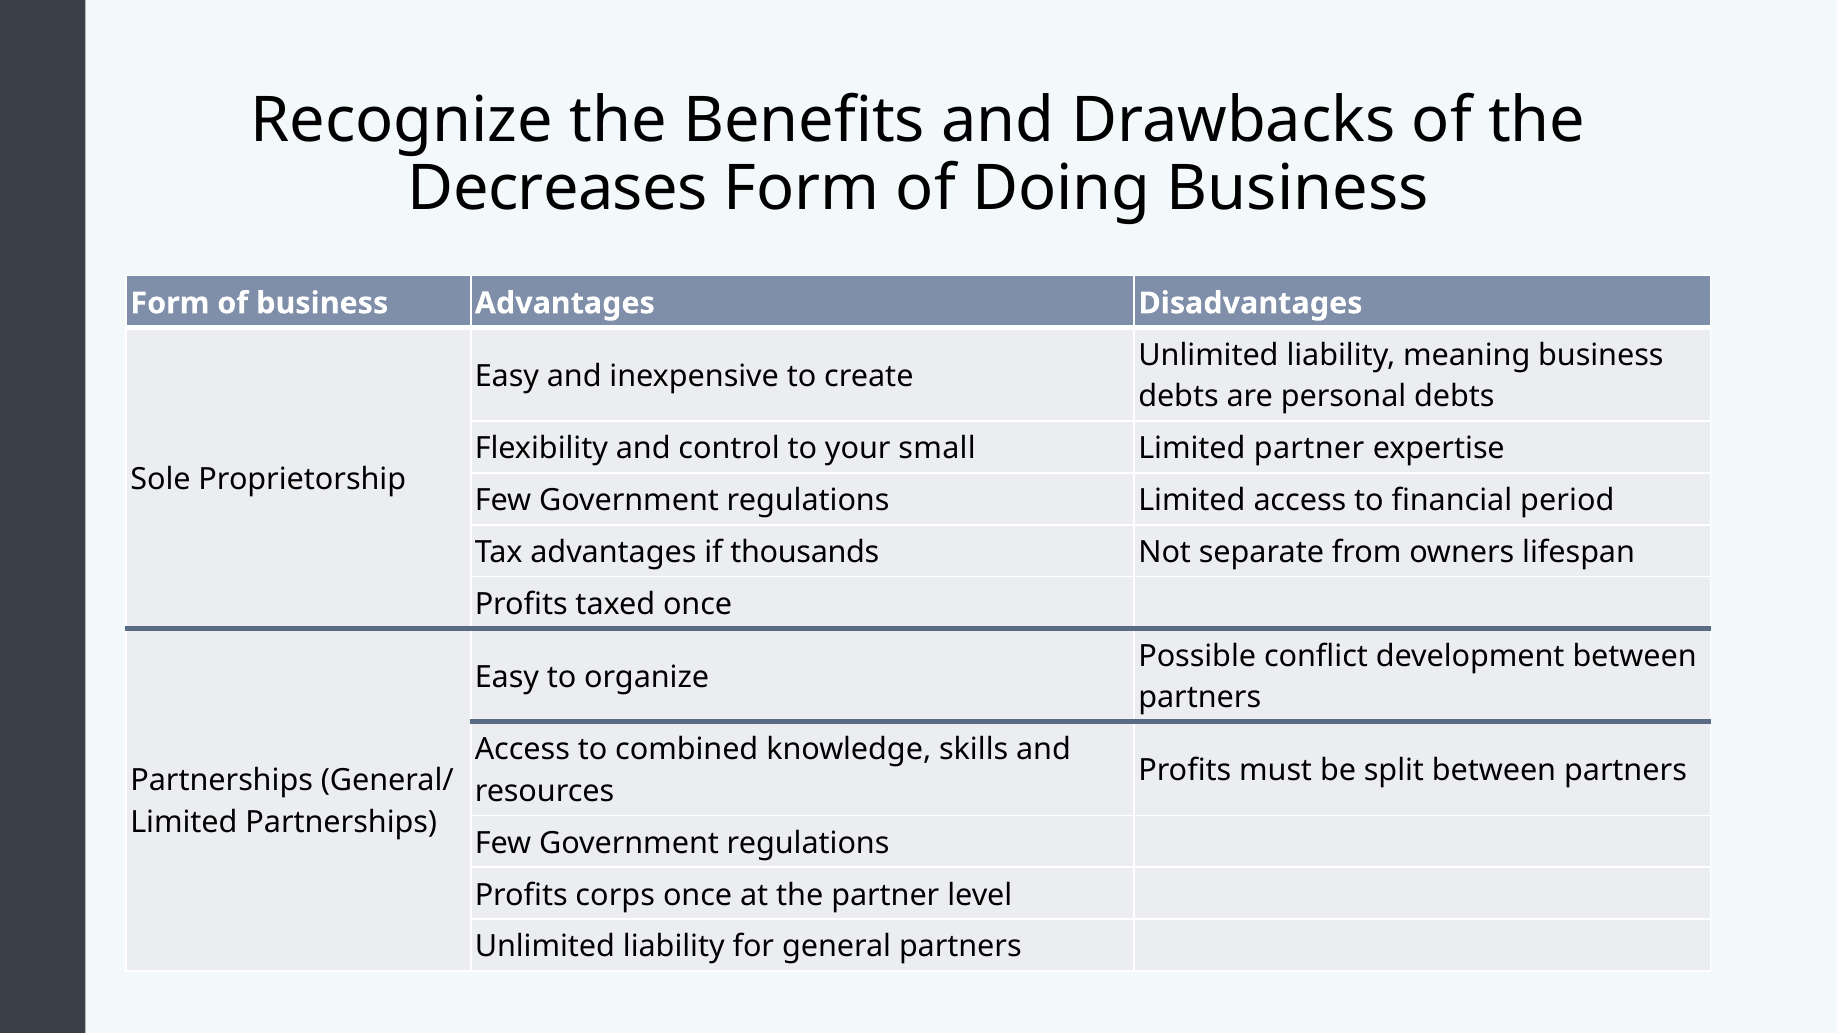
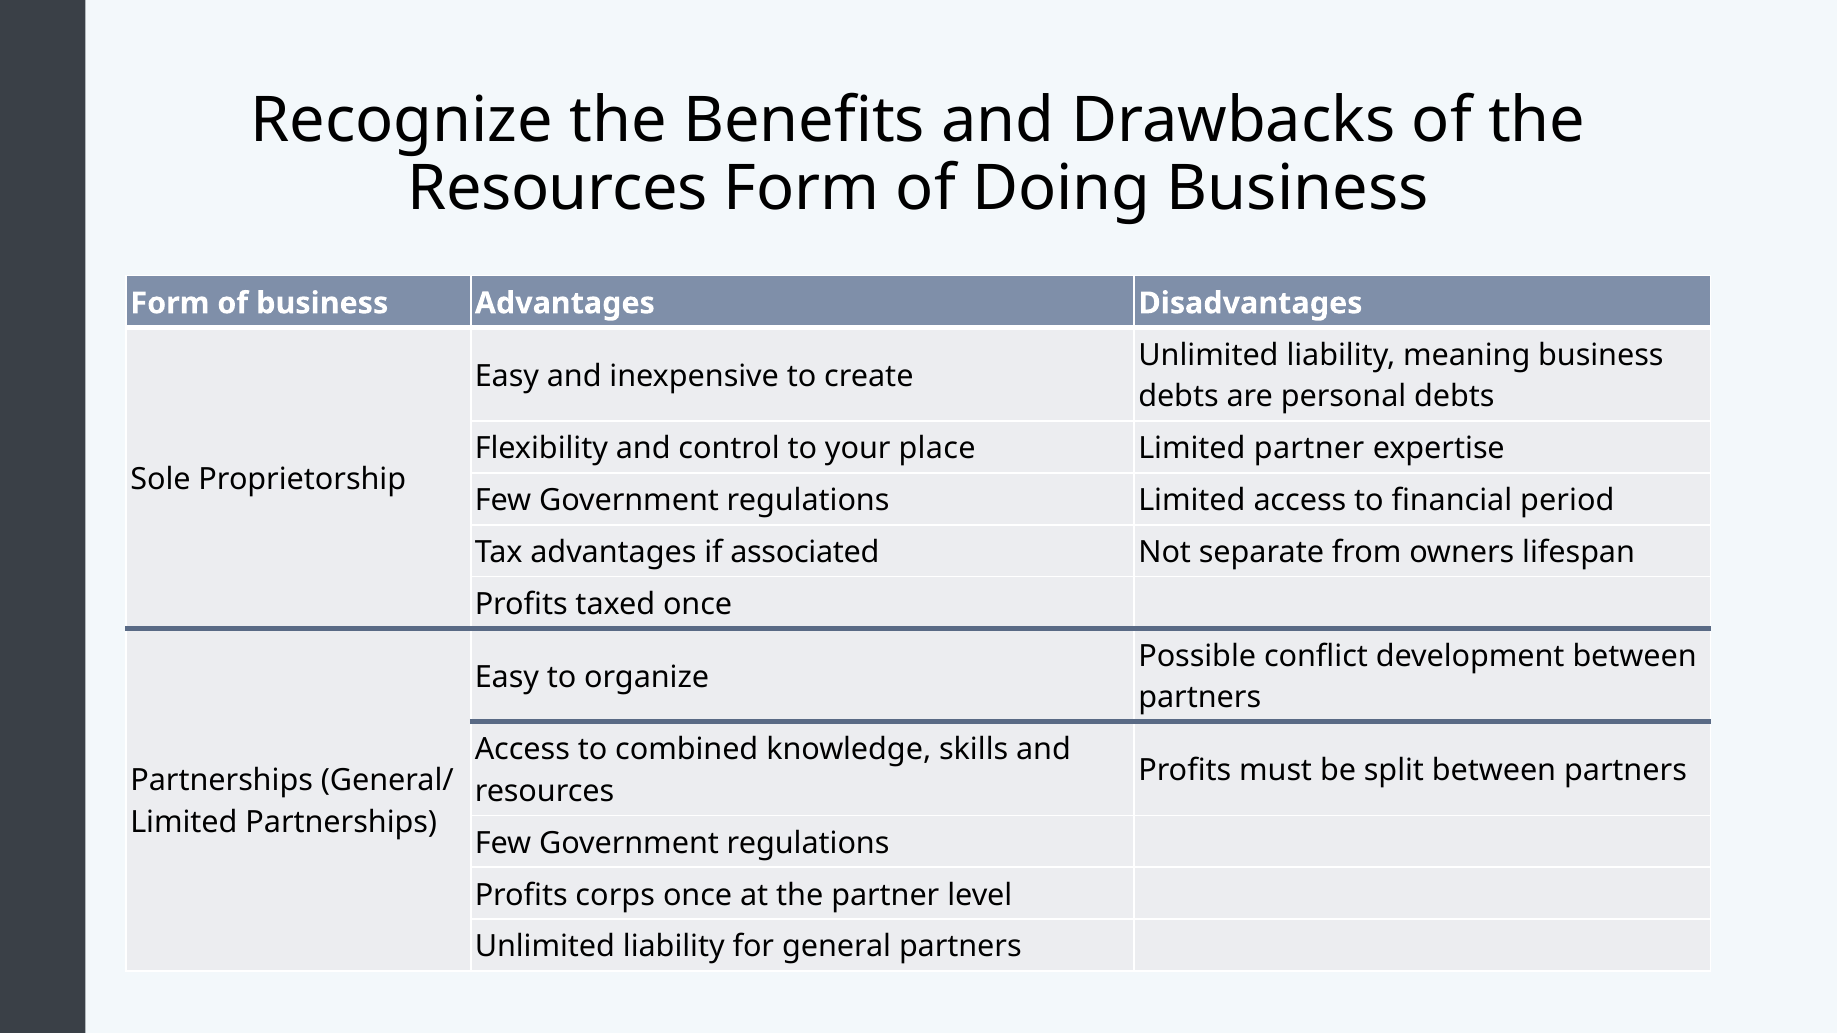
Decreases: Decreases -> Resources (558, 189)
small: small -> place (937, 449)
thousands: thousands -> associated (805, 553)
